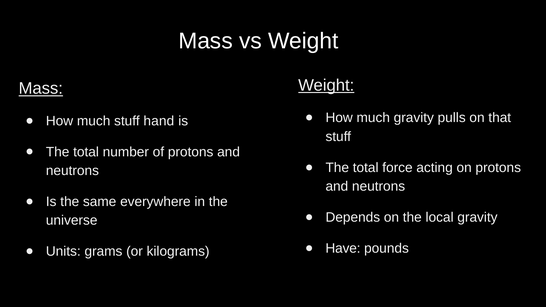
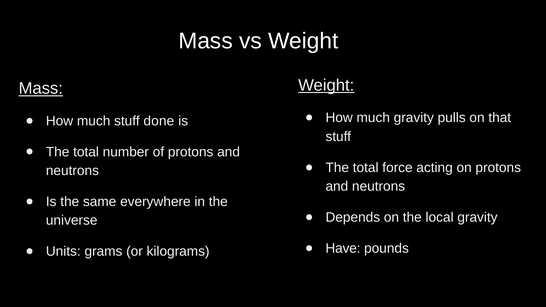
hand: hand -> done (159, 121)
